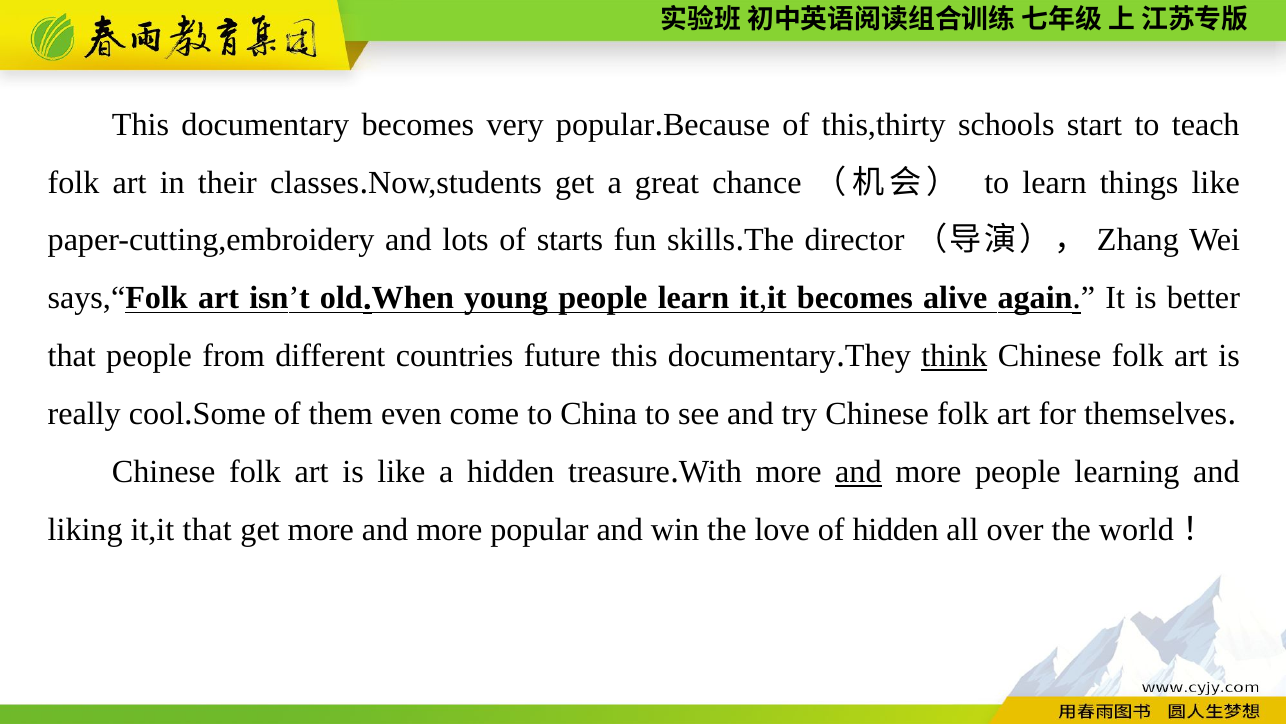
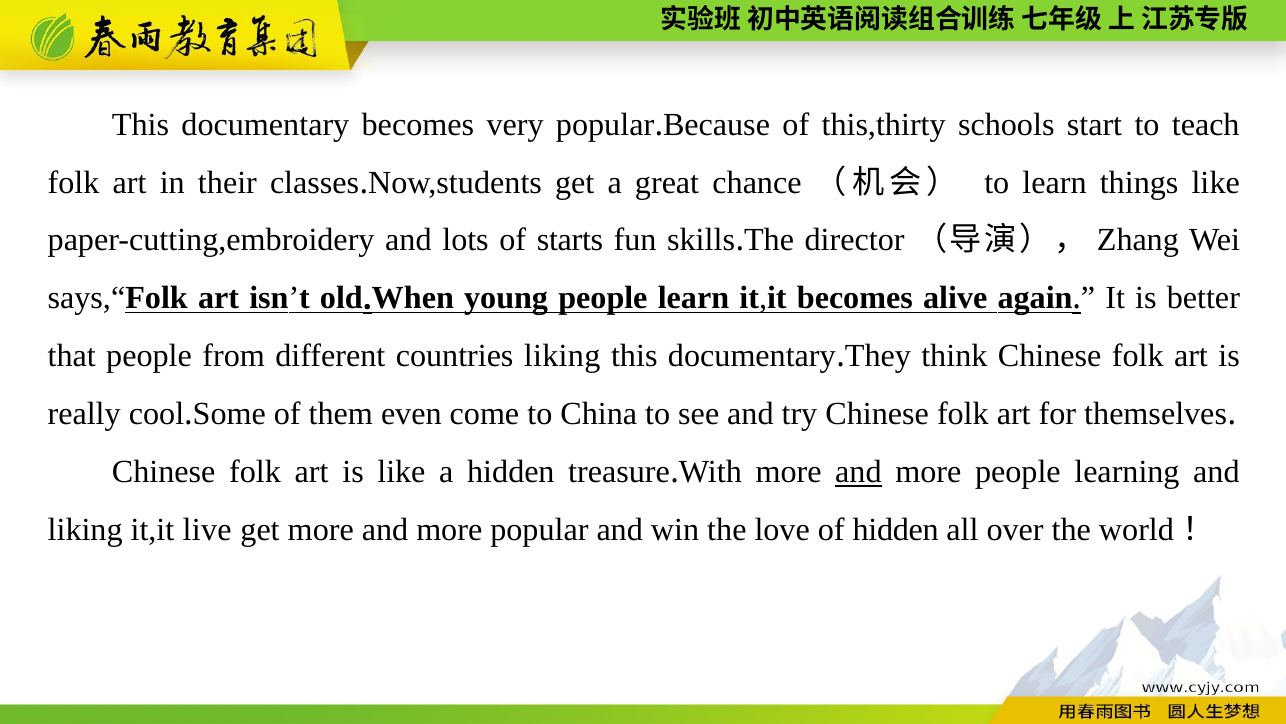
countries future: future -> liking (562, 356)
think underline: present -> none (954, 356)
it,it that: that -> live (207, 530)
